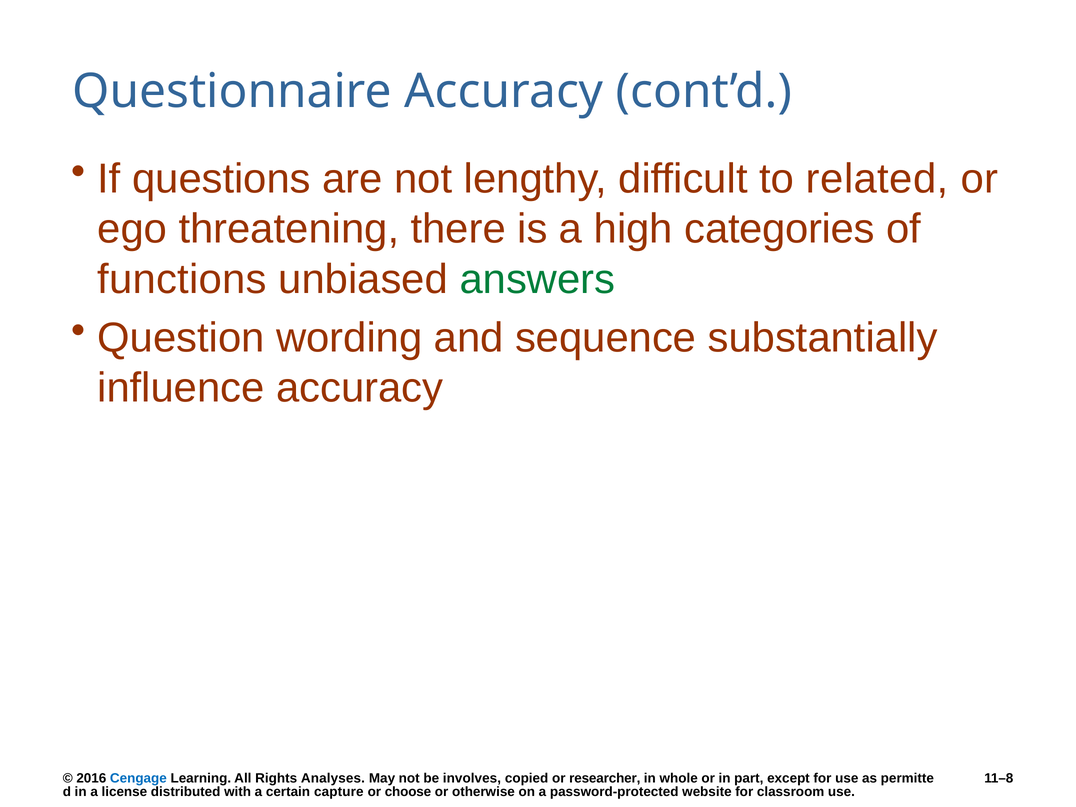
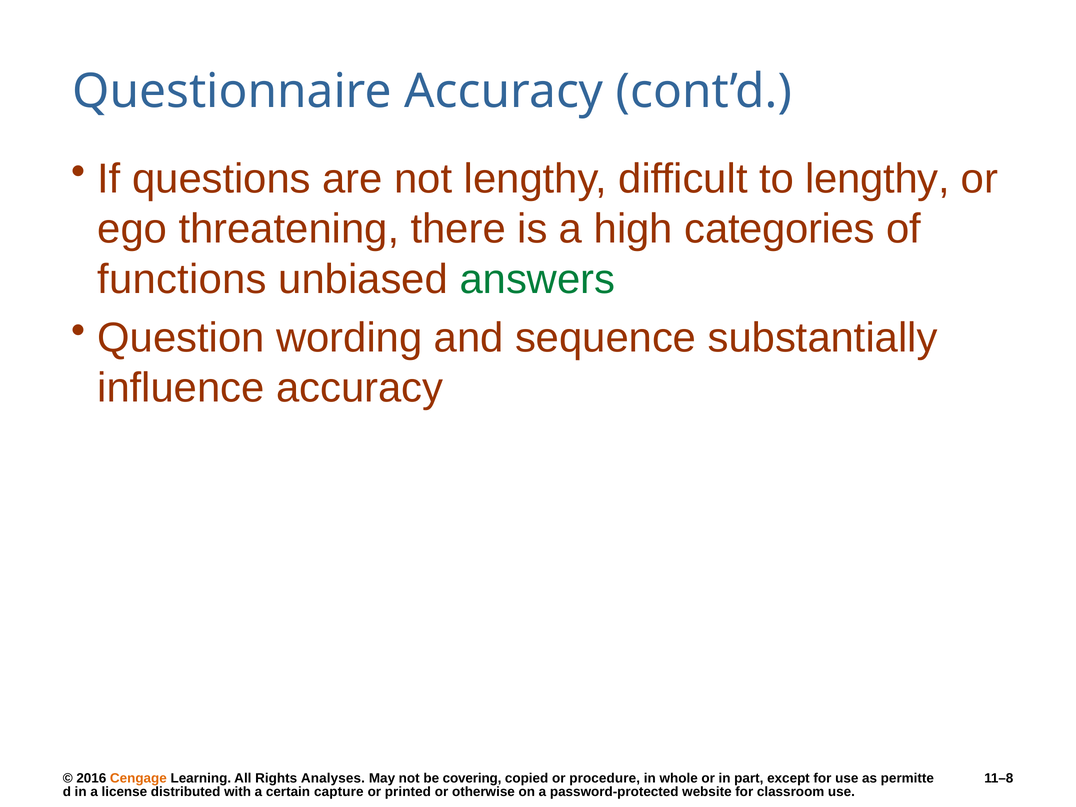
to related: related -> lengthy (878, 179)
Cengage colour: blue -> orange (138, 778)
involves: involves -> covering (472, 778)
researcher: researcher -> procedure (605, 778)
choose: choose -> printed (408, 792)
